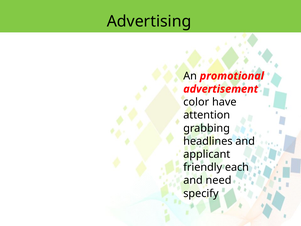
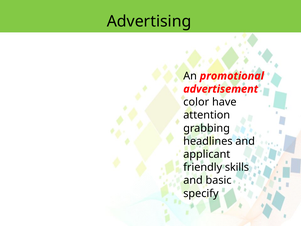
each: each -> skills (237, 167)
need: need -> basic (219, 180)
